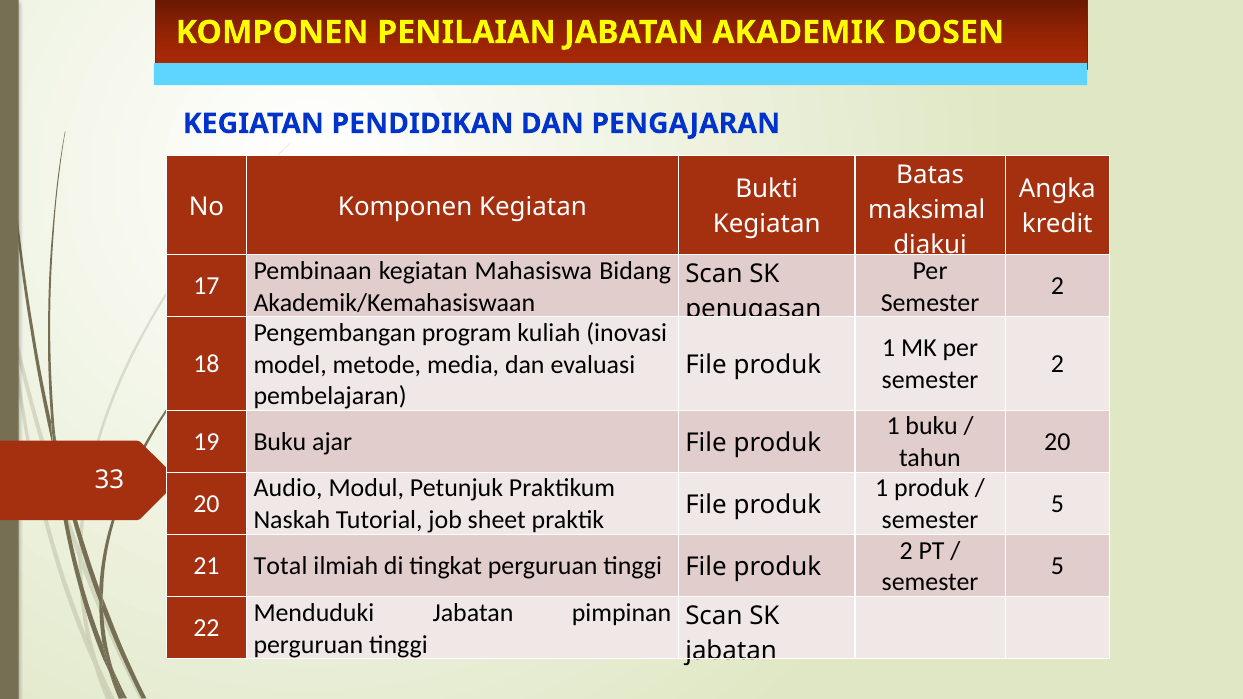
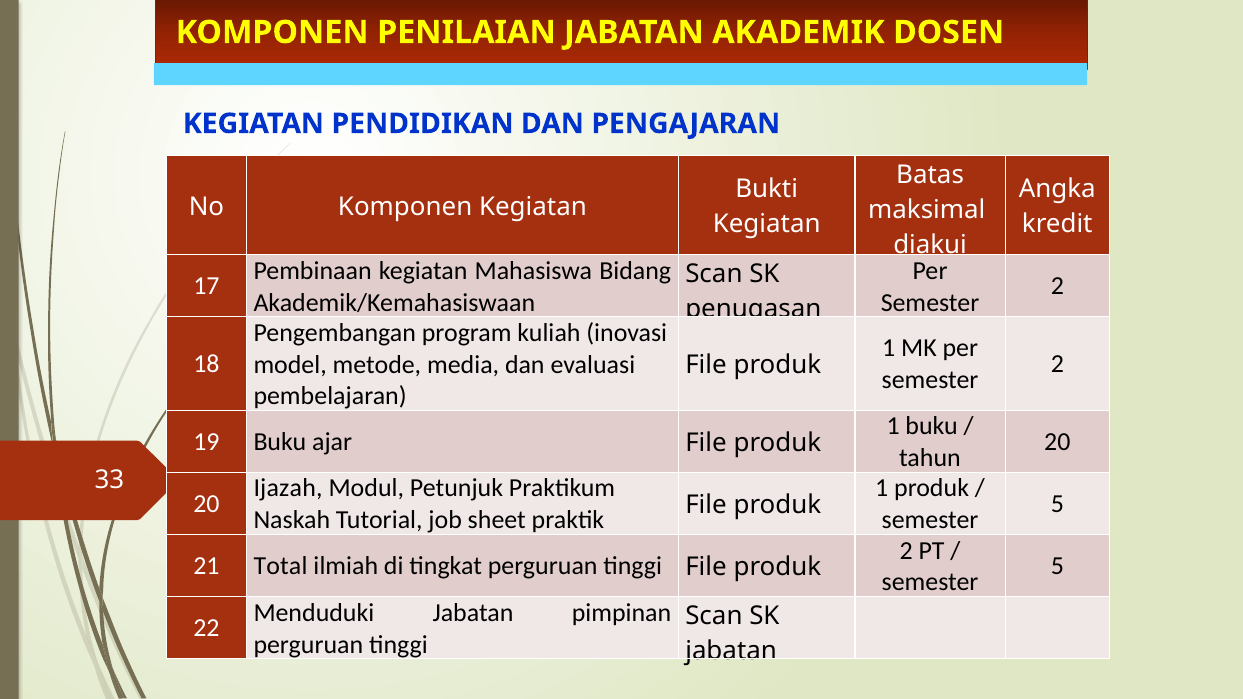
Audio: Audio -> Ijazah (288, 489)
